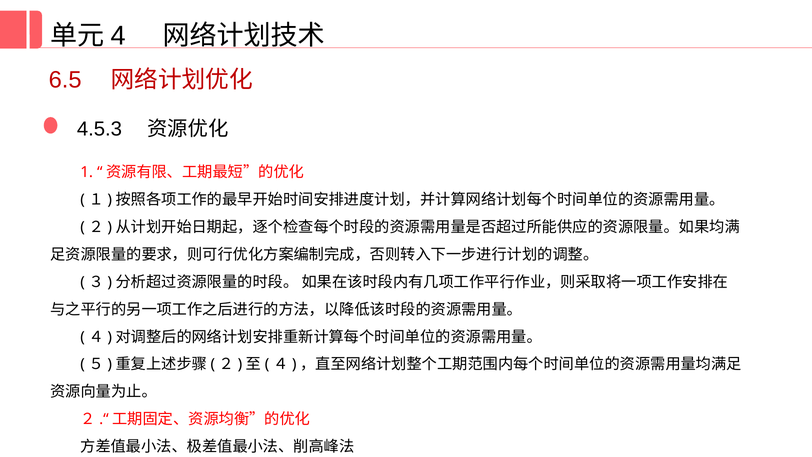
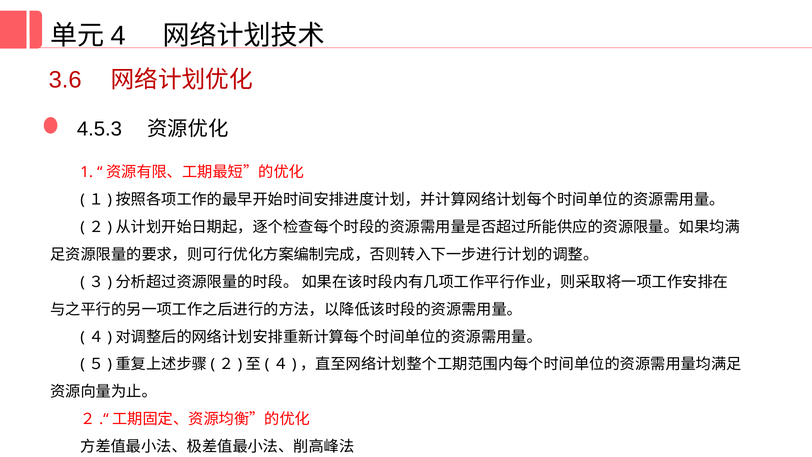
6.5: 6.5 -> 3.6 (65, 80)
